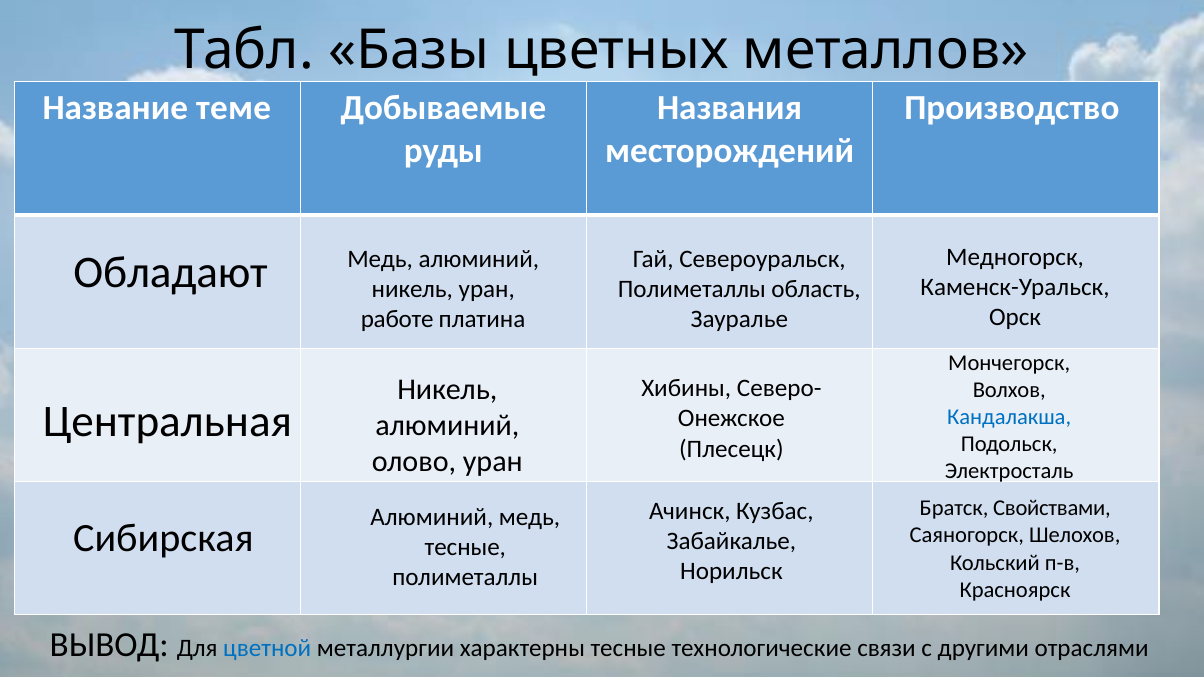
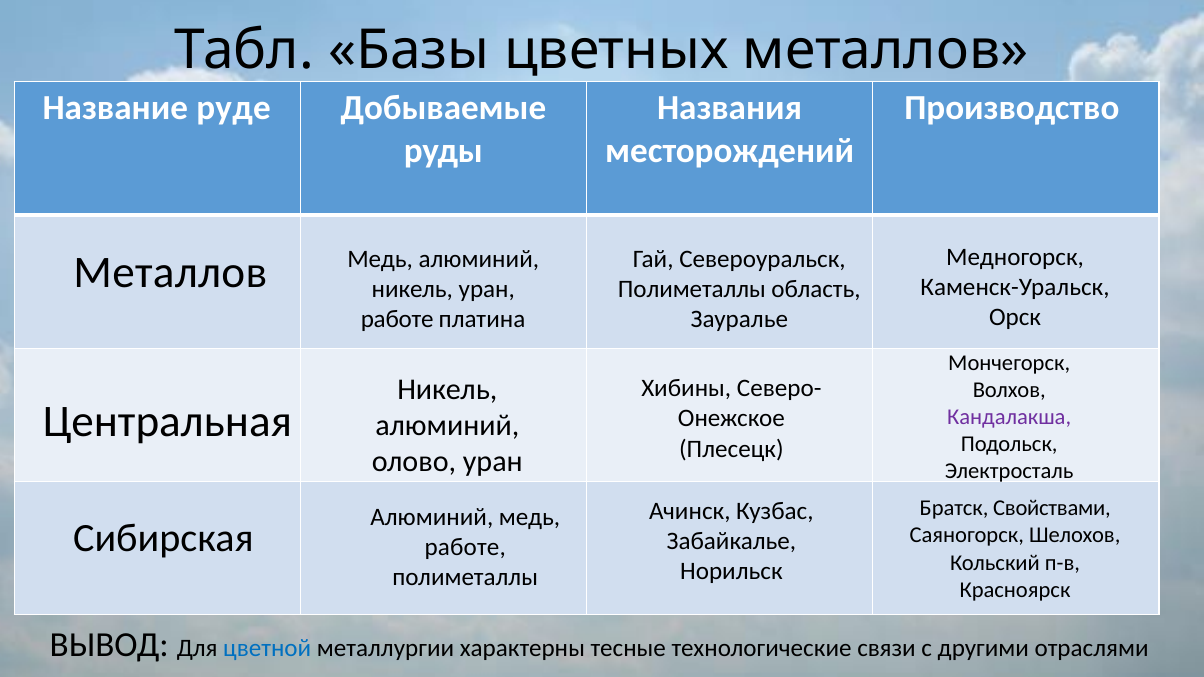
теме: теме -> руде (234, 108)
Обладают: Обладают -> Металлов (170, 272)
Кандалакша colour: blue -> purple (1009, 417)
тесные: тесные -> работе (465, 547)
